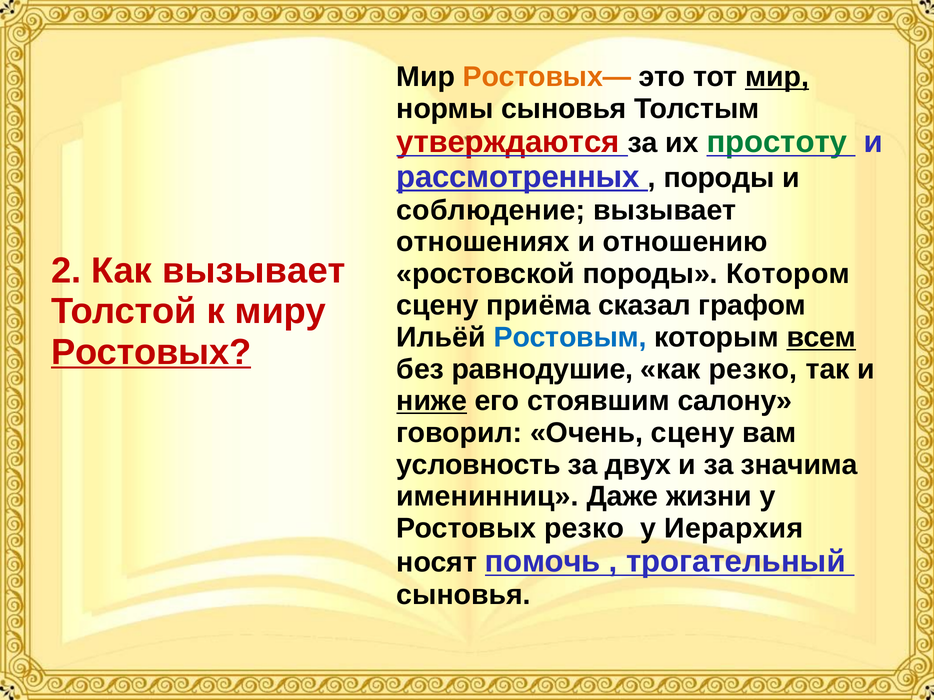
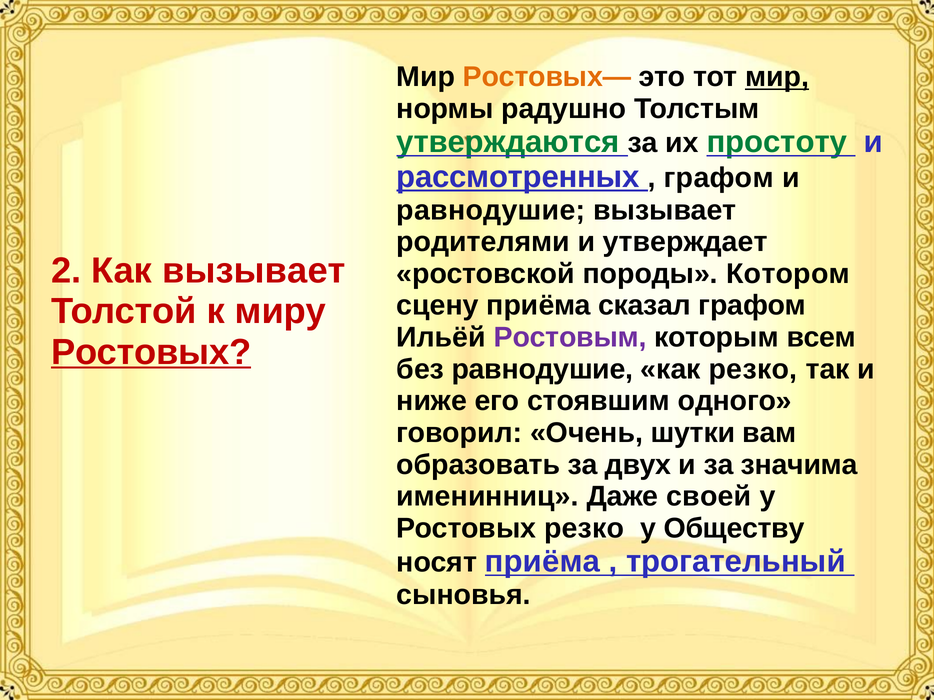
нормы сыновья: сыновья -> радушно (564, 109)
утверждаются colour: red -> green (508, 142)
породы: породы -> графом (719, 178)
соблюдение: соблюдение -> равнодушие (491, 210)
отношениях: отношениях -> родителями (483, 242)
отношению: отношению -> утверждает (685, 242)
Ростовым colour: blue -> purple (570, 338)
всем underline: present -> none (821, 338)
ниже underline: present -> none (432, 401)
салону: салону -> одного (735, 401)
Очень сцену: сцену -> шутки (693, 433)
условность: условность -> образовать (478, 465)
жизни: жизни -> своей (709, 497)
Иерархия: Иерархия -> Обществу (734, 529)
носят помочь: помочь -> приёма (543, 562)
